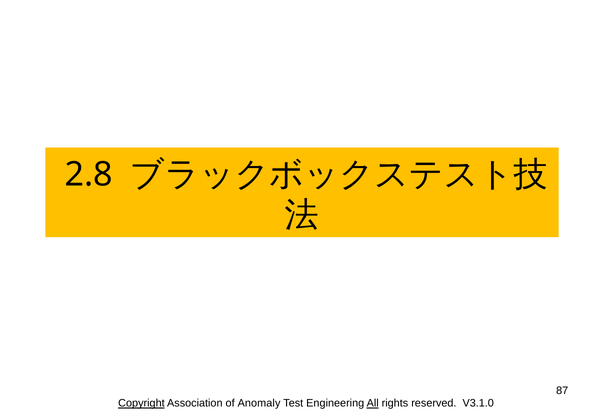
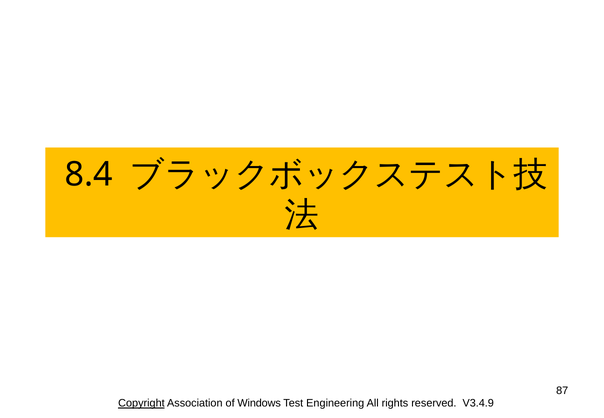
2.8: 2.8 -> 8.4 (89, 174)
Anomaly: Anomaly -> Windows (259, 404)
All underline: present -> none (373, 404)
V3.1.0: V3.1.0 -> V3.4.9 (478, 404)
